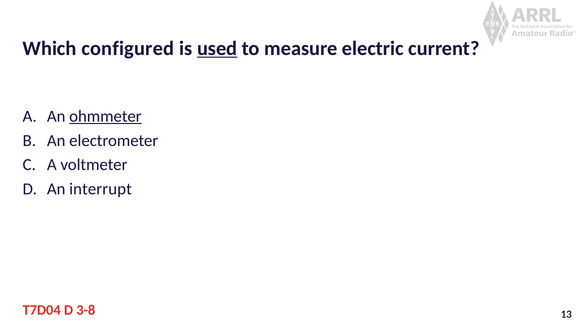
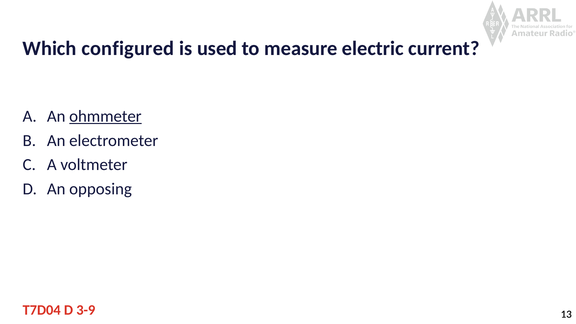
used underline: present -> none (217, 48)
interrupt: interrupt -> opposing (101, 189)
3-8: 3-8 -> 3-9 (86, 310)
